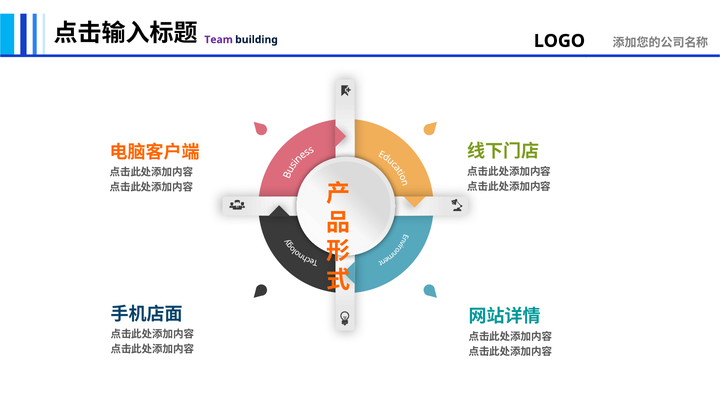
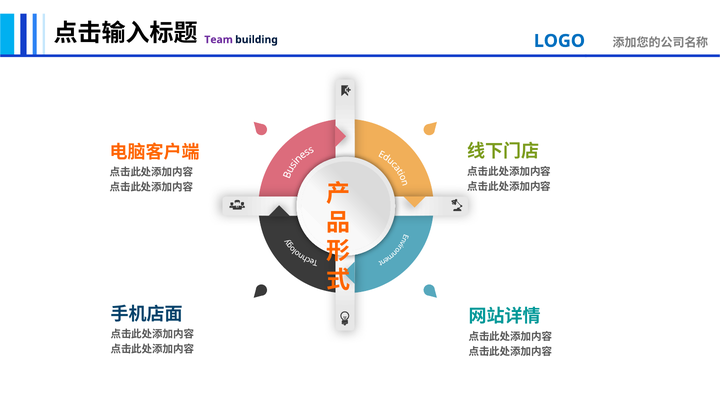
LOGO colour: black -> blue (559, 41)
